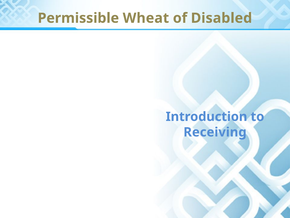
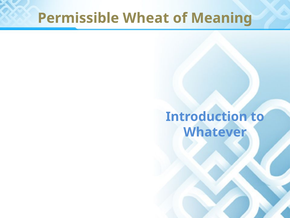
Disabled: Disabled -> Meaning (222, 18)
Receiving: Receiving -> Whatever (215, 132)
